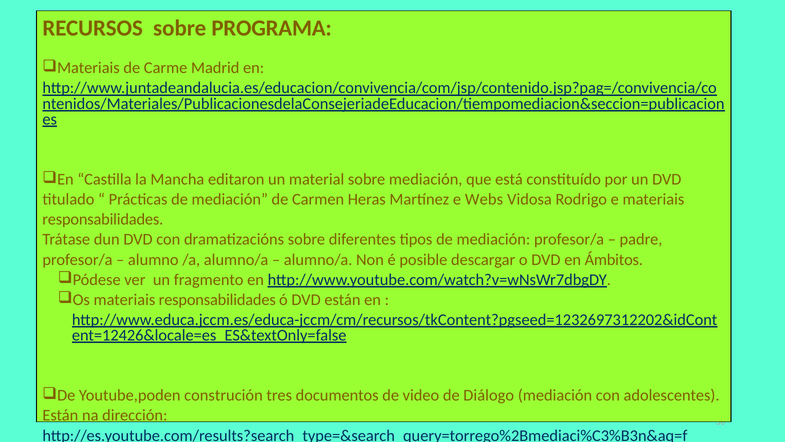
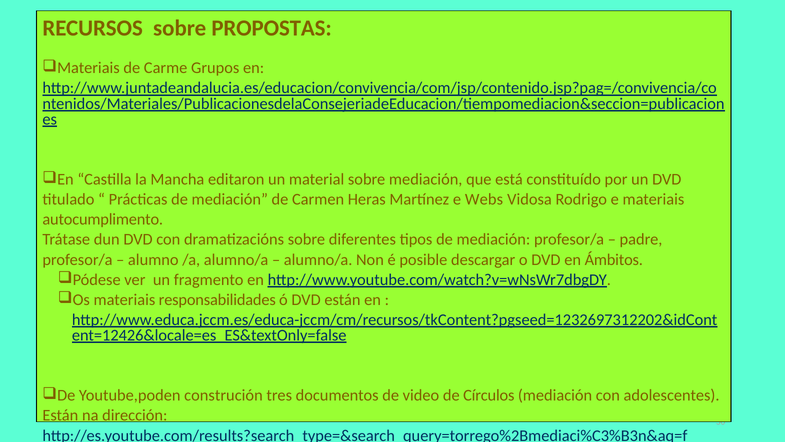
PROGRAMA: PROGRAMA -> PROPOSTAS (272, 28)
Madrid: Madrid -> Grupos (215, 68)
responsabilidades: responsabilidades -> autocumplimento (103, 219)
Diálogo: Diálogo -> Círculos (489, 395)
